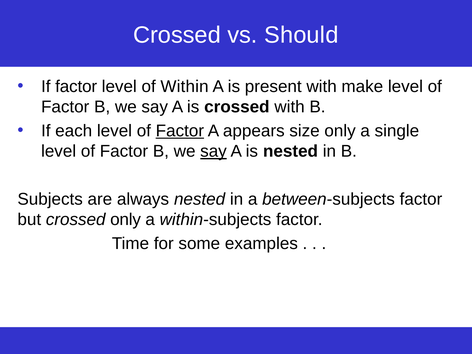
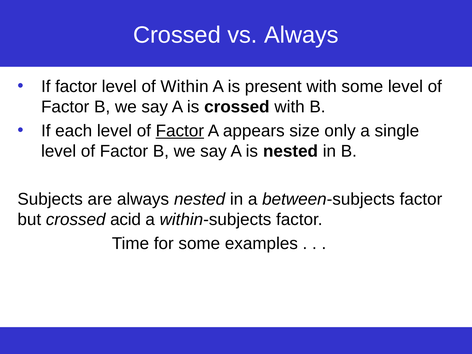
vs Should: Should -> Always (301, 35)
with make: make -> some (362, 86)
say underline: present -> none (213, 151)
crossed only: only -> acid (126, 220)
